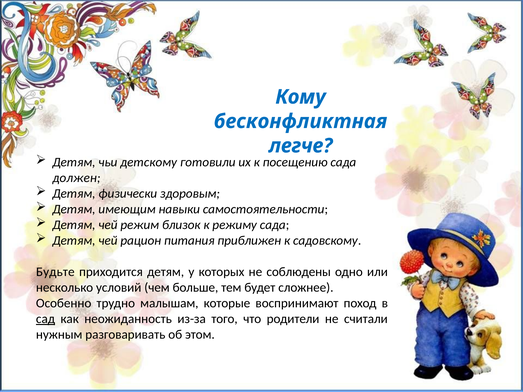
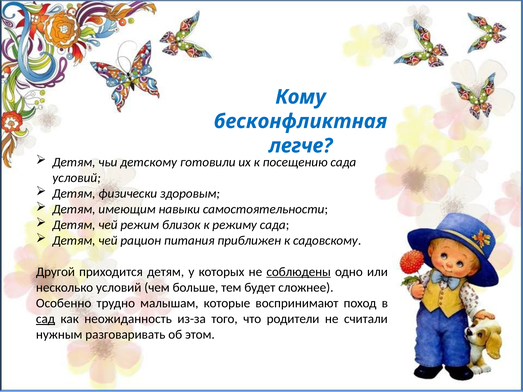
должен: должен -> условий (77, 178)
Будьте: Будьте -> Другой (55, 272)
соблюдены underline: none -> present (299, 272)
